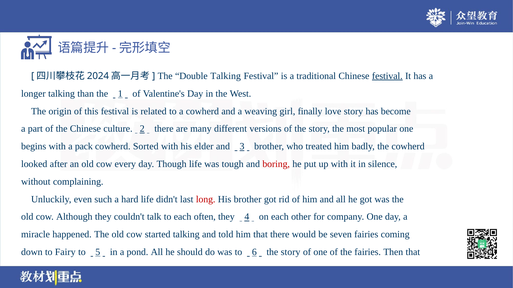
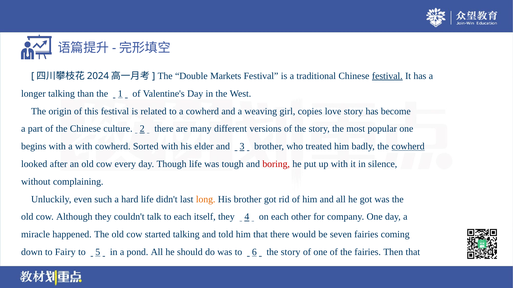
Double Talking: Talking -> Markets (226, 76)
finally: finally -> copies (310, 111)
a pack: pack -> with (84, 147)
cowherd underline: none -> present (408, 147)
long colour: red -> orange (206, 200)
often: often -> itself (205, 217)
